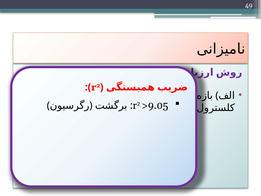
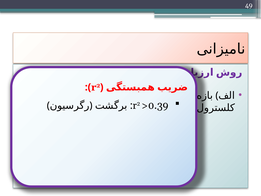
>9.05: >9.05 -> >0.39 (155, 105)
